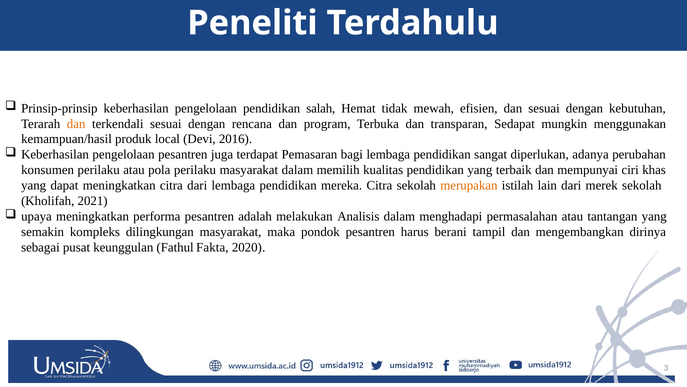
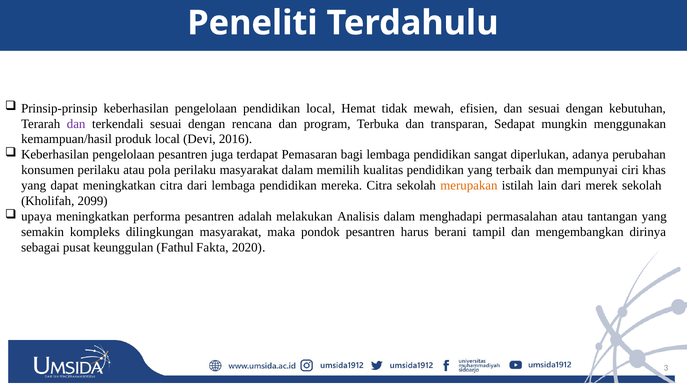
pendidikan salah: salah -> local (321, 108)
dan colour: orange -> purple (76, 124)
2021: 2021 -> 2099 (93, 201)
